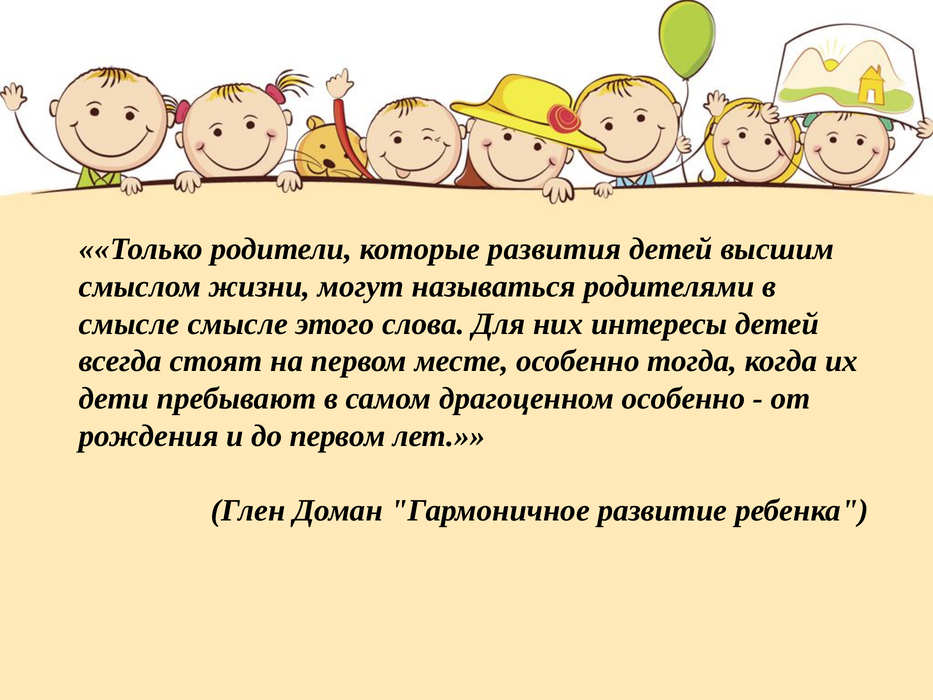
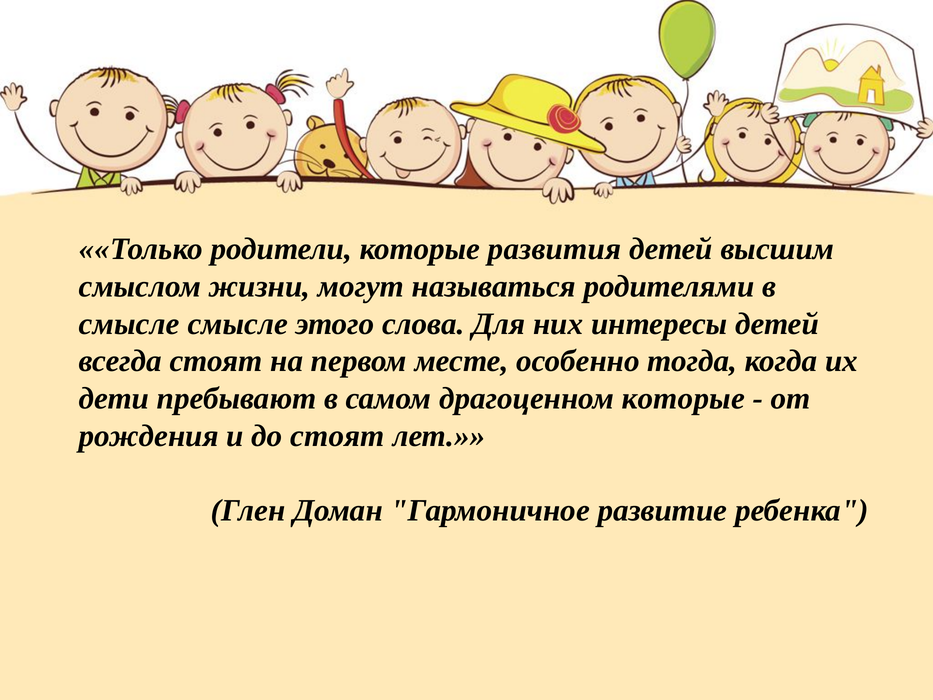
драгоценном особенно: особенно -> которые (683, 398)
до первом: первом -> стоят (337, 436)
